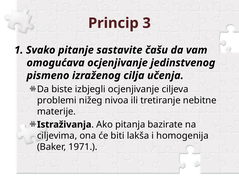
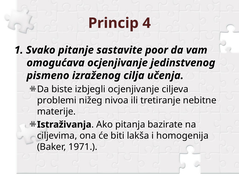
3: 3 -> 4 (147, 23)
čašu: čašu -> poor (157, 50)
